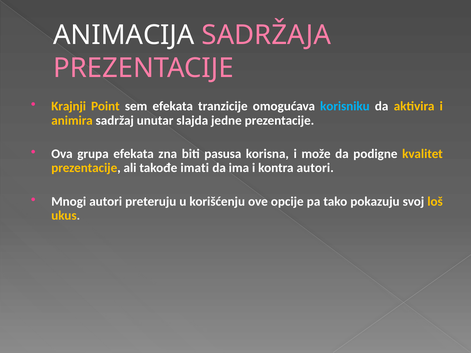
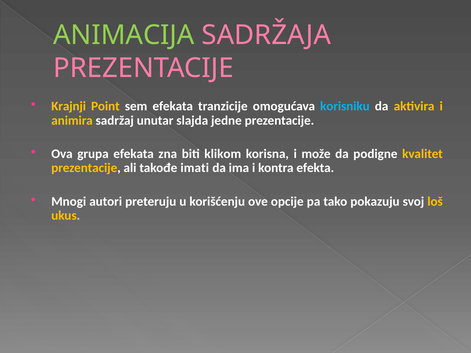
ANIMACIJA colour: white -> light green (124, 35)
pasusa: pasusa -> klikom (223, 154)
kontra autori: autori -> efekta (315, 168)
